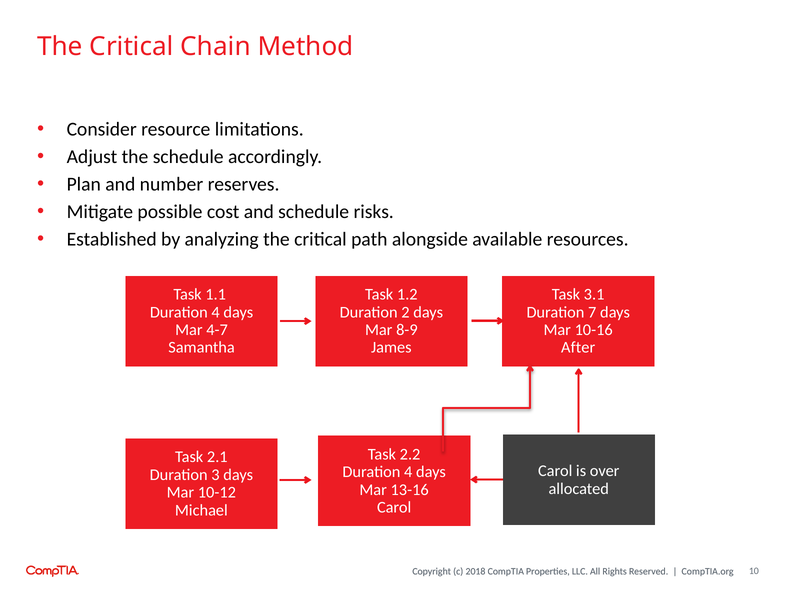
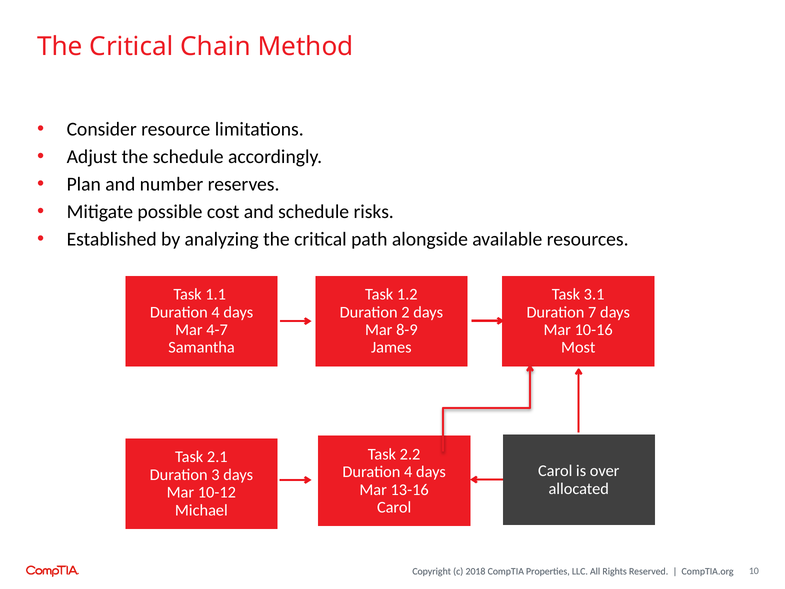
After: After -> Most (578, 347)
